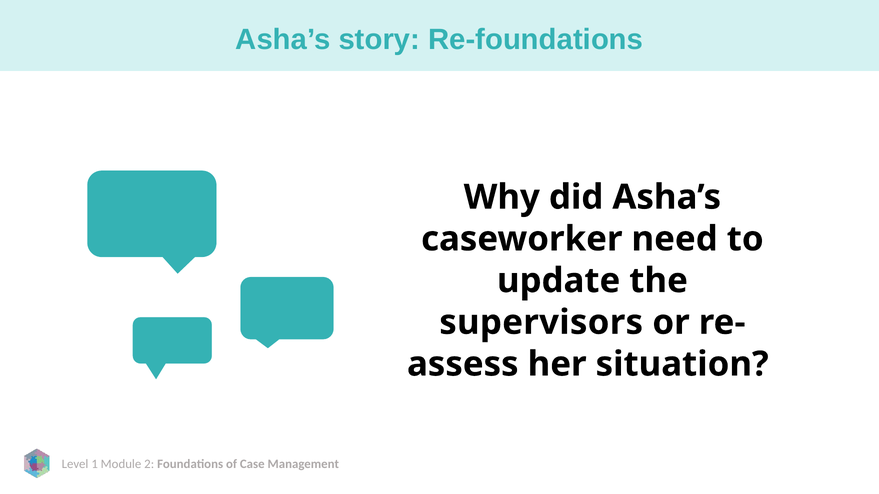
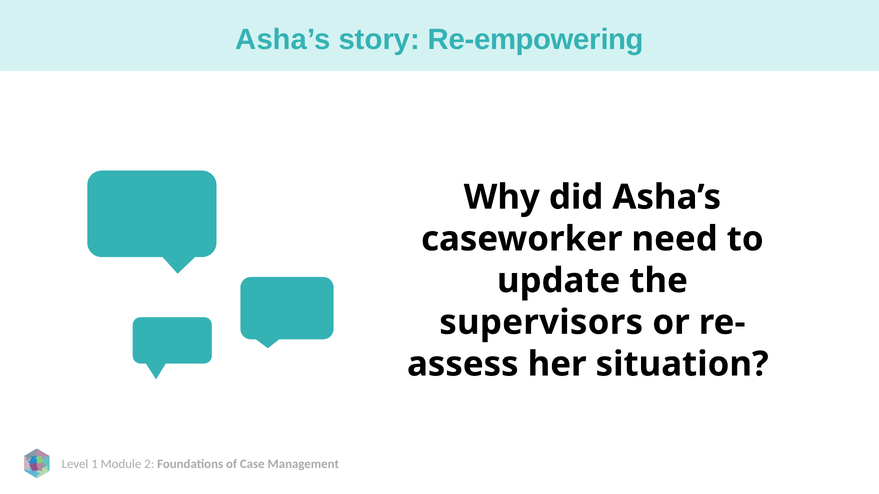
Re-foundations: Re-foundations -> Re-empowering (536, 40)
